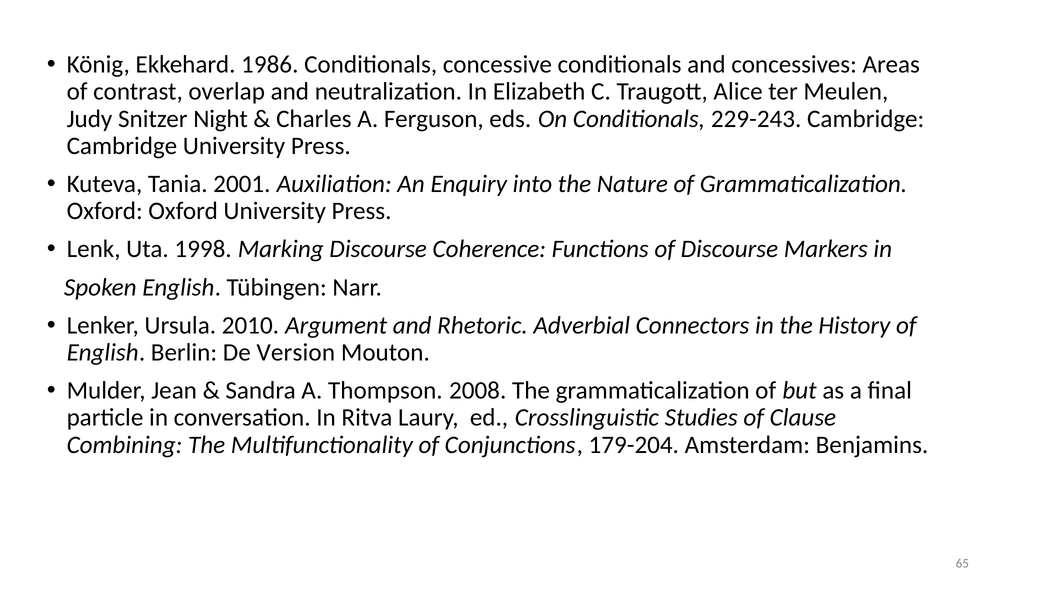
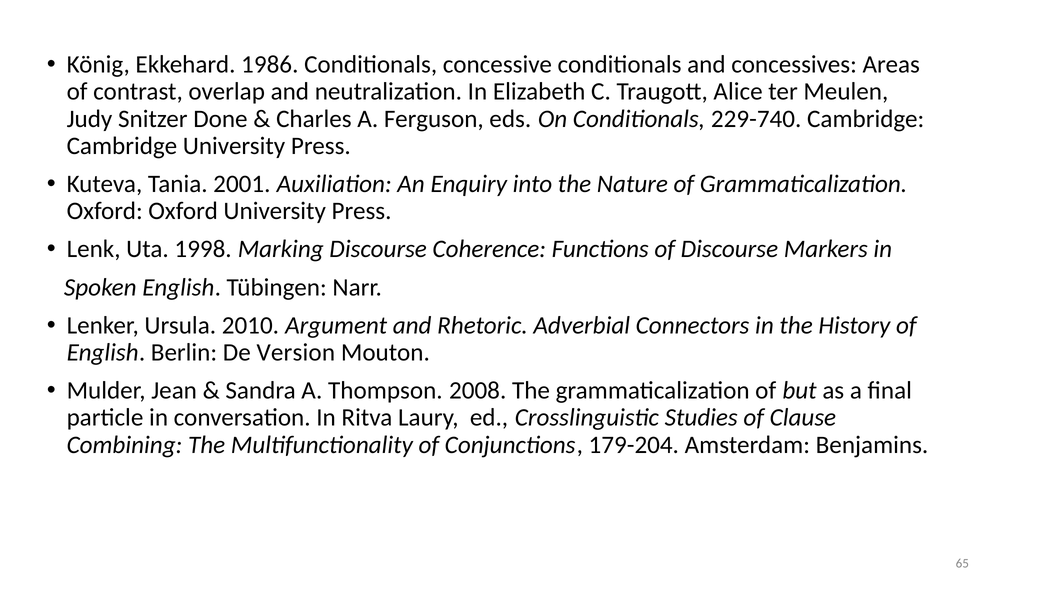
Night: Night -> Done (220, 119)
229-243: 229-243 -> 229-740 (756, 119)
